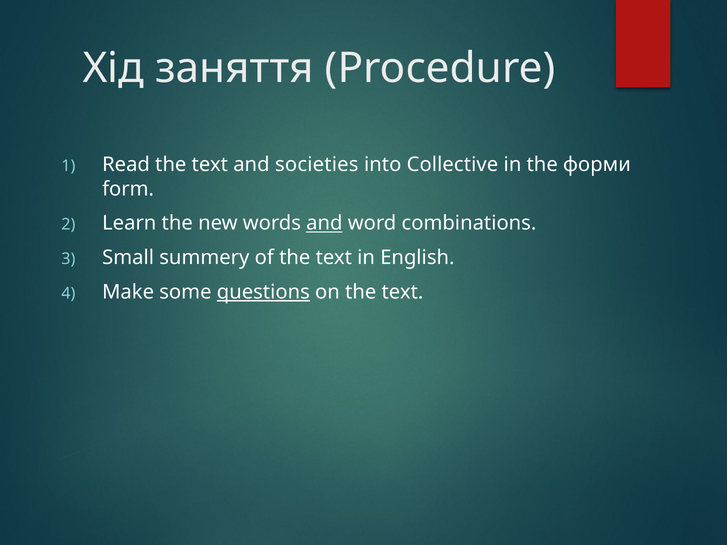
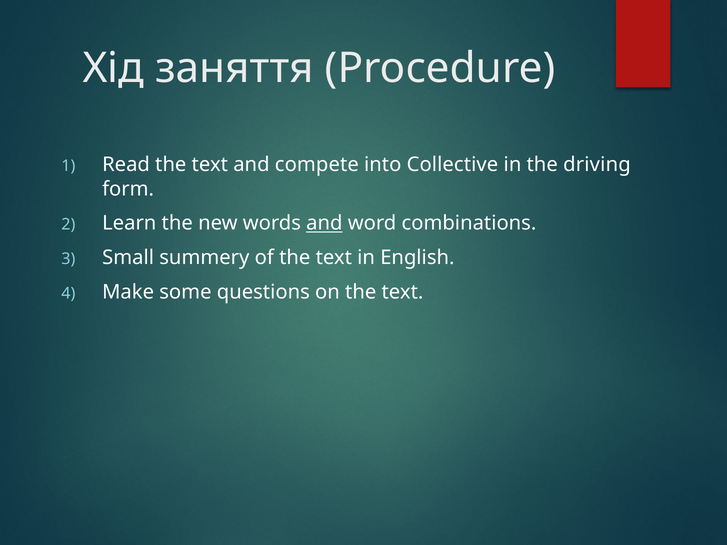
societies: societies -> compete (317, 165)
форми: форми -> driving (597, 165)
questions underline: present -> none (263, 292)
